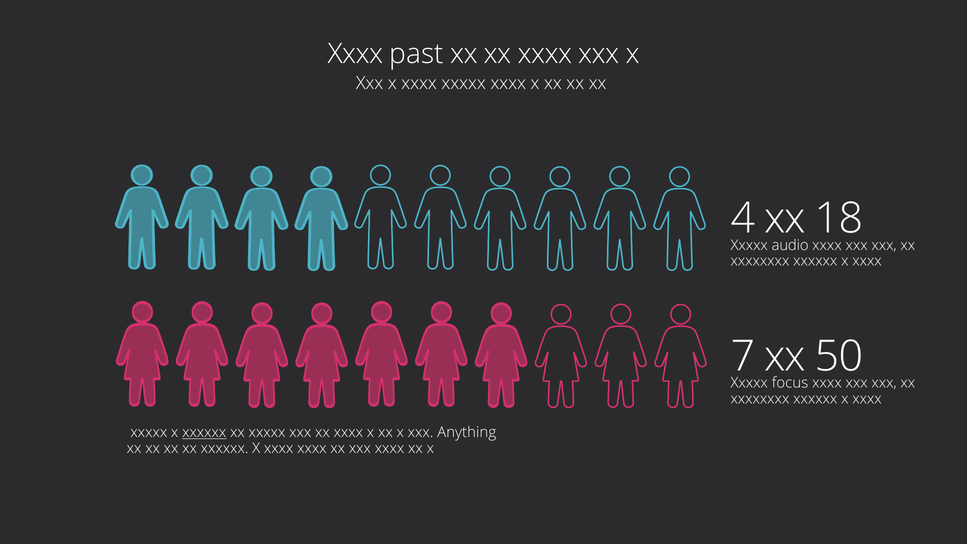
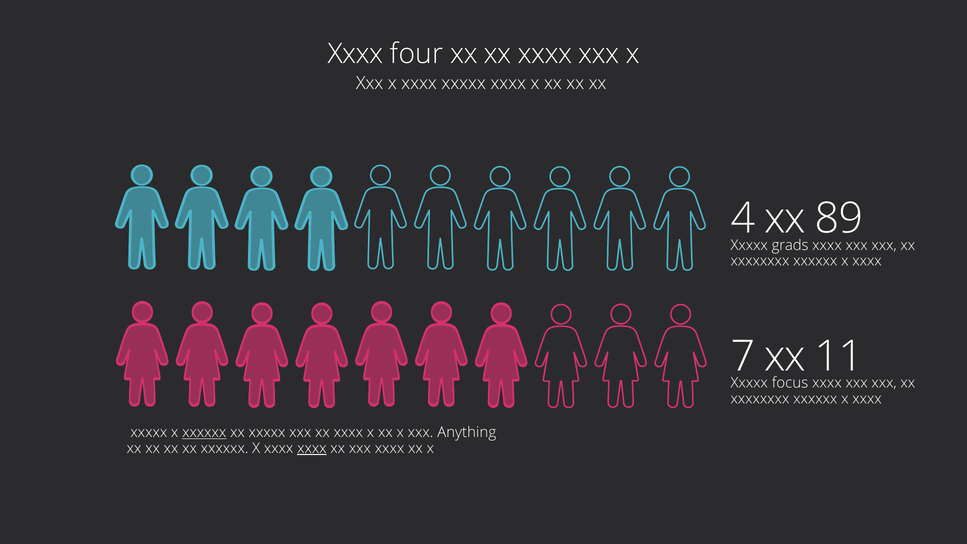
past: past -> four (417, 54)
18: 18 -> 89 (839, 218)
audio: audio -> grads (790, 245)
50: 50 -> 11 (839, 356)
xxxx underline: none -> present (312, 448)
